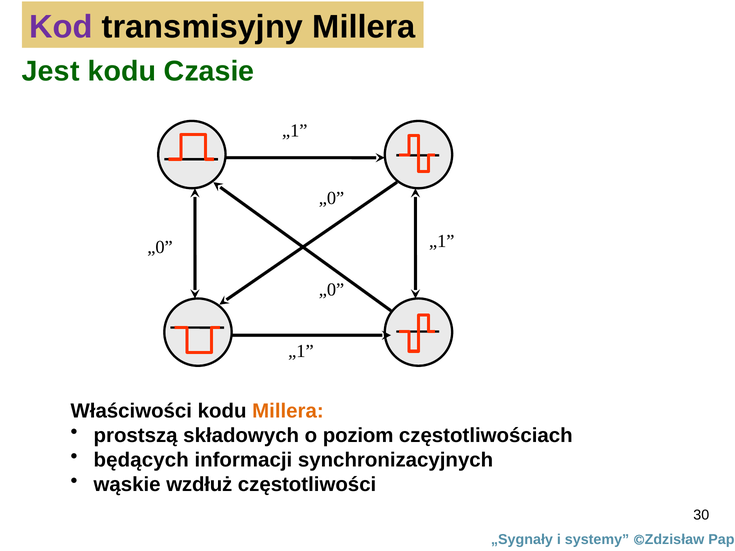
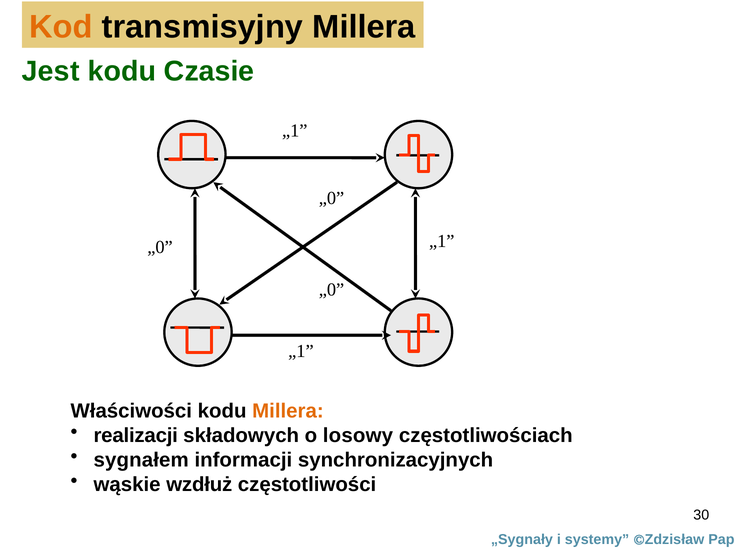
Kod colour: purple -> orange (61, 27)
prostszą: prostszą -> realizacji (136, 436)
poziom: poziom -> losowy (358, 436)
będących: będących -> sygnałem (141, 460)
